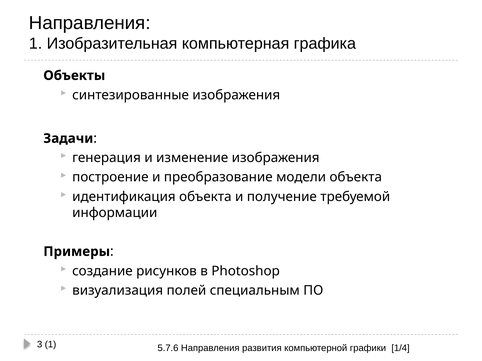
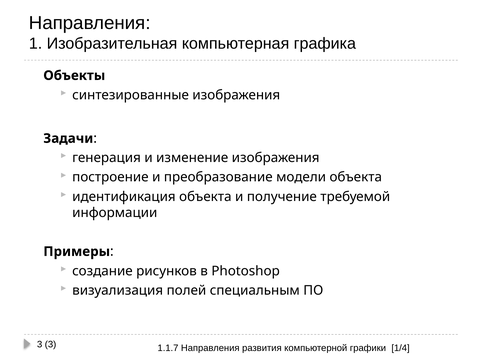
3 1: 1 -> 3 (51, 345)
5.7.6: 5.7.6 -> 1.1.7 (168, 349)
